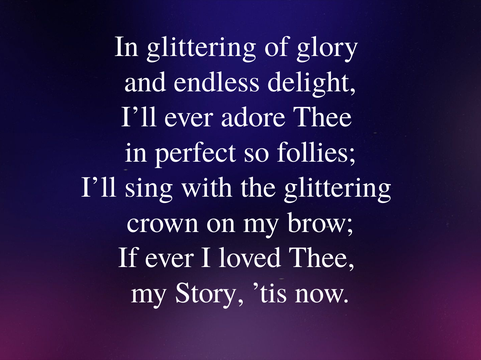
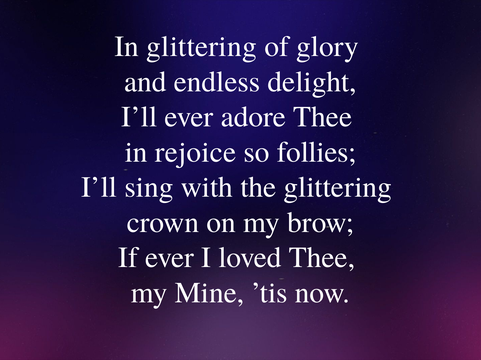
perfect: perfect -> rejoice (195, 152)
Story: Story -> Mine (209, 293)
